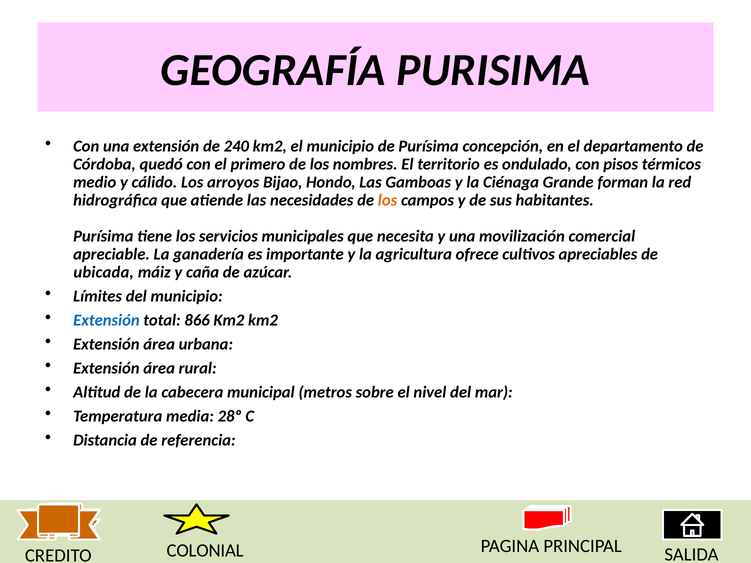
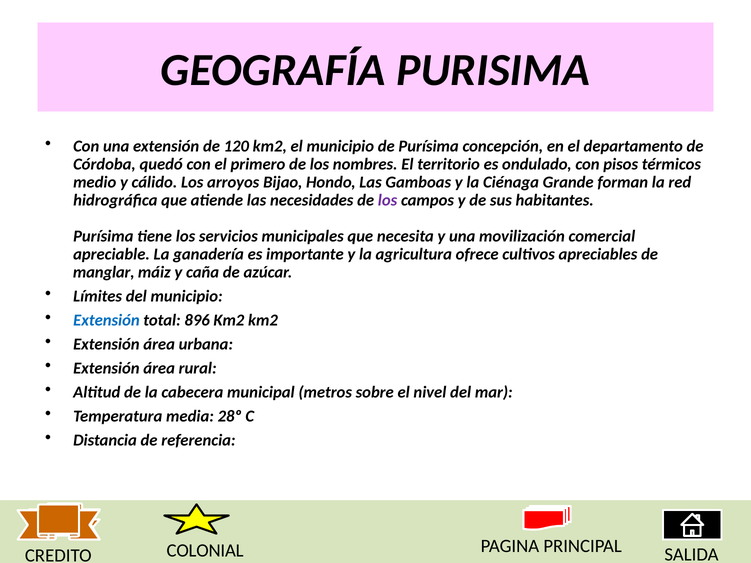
240: 240 -> 120 (236, 146)
los colour: orange -> purple (388, 200)
ubicada: ubicada -> manglar (104, 272)
866: 866 -> 896 (197, 320)
